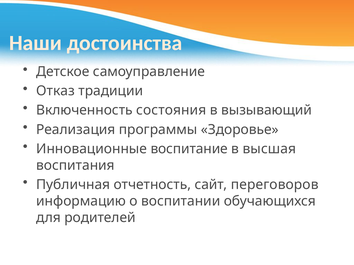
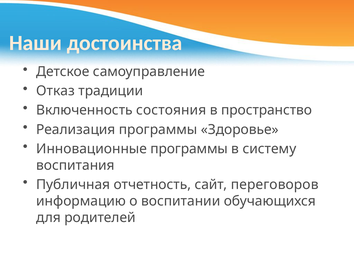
вызывающий: вызывающий -> пространство (267, 110)
Инновационные воспитание: воспитание -> программы (189, 149)
высшая: высшая -> систему (269, 149)
